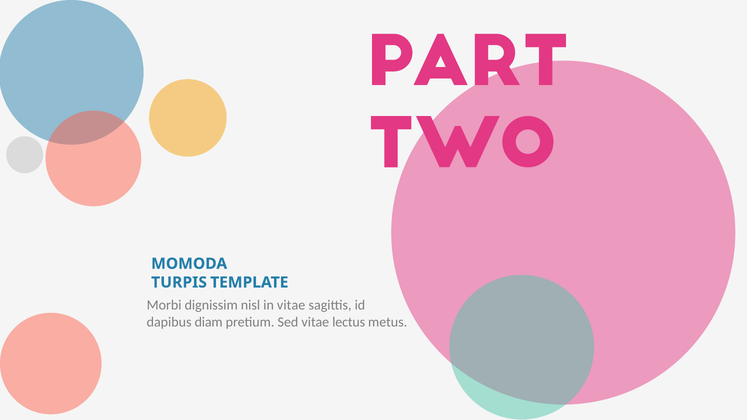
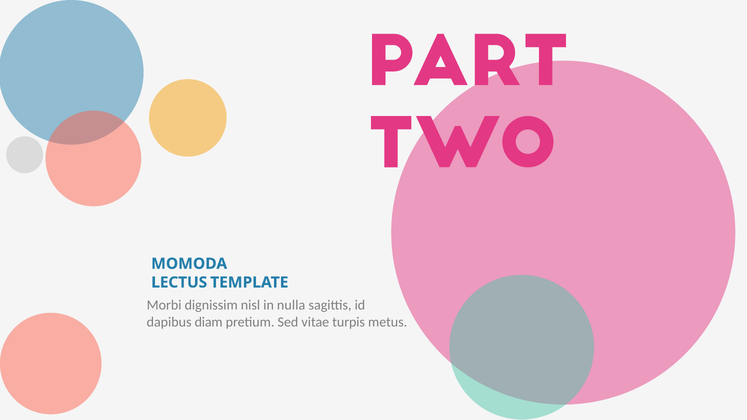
TURPIS: TURPIS -> LECTUS (179, 283)
in vitae: vitae -> nulla (291, 305)
lectus: lectus -> turpis (349, 322)
